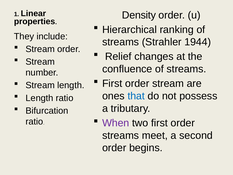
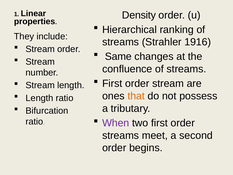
1944: 1944 -> 1916 (198, 42)
Relief: Relief -> Same (118, 56)
that colour: blue -> orange (136, 96)
